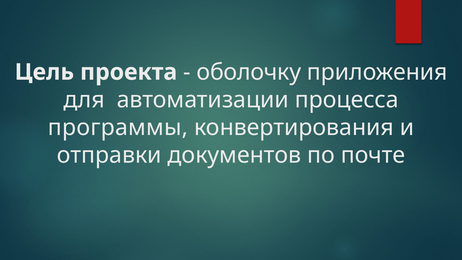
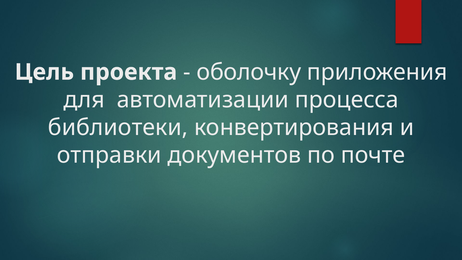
программы: программы -> библиотеки (118, 128)
